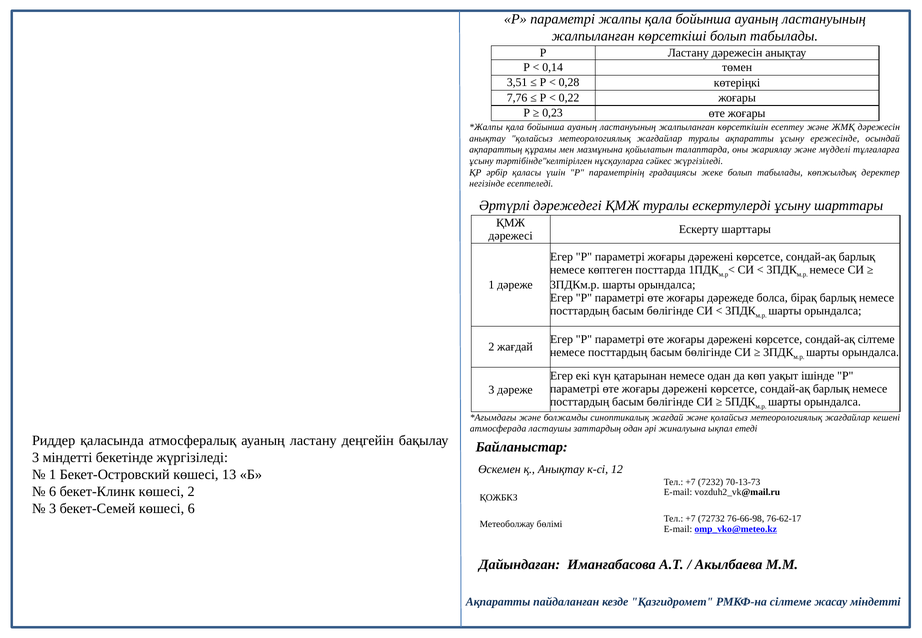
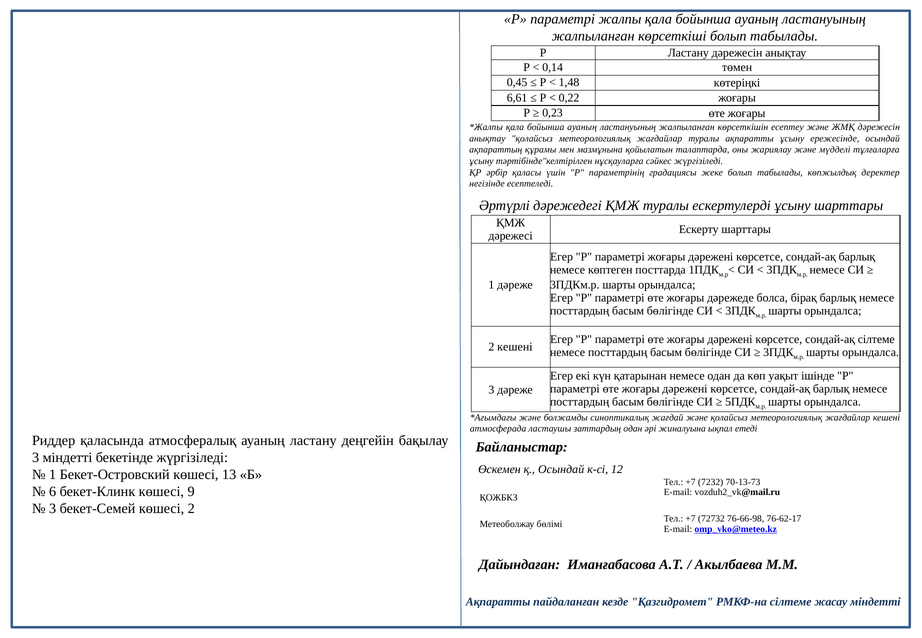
3,51: 3,51 -> 0,45 (517, 83)
0,28: 0,28 -> 1,48 (569, 83)
7,76: 7,76 -> 6,61 (517, 98)
2 жағдай: жағдай -> кешені (515, 347)
қ Анықтау: Анықтау -> Осындай (561, 470)
көшесі 2: 2 -> 9 (191, 492)
көшесі 6: 6 -> 2 (191, 509)
